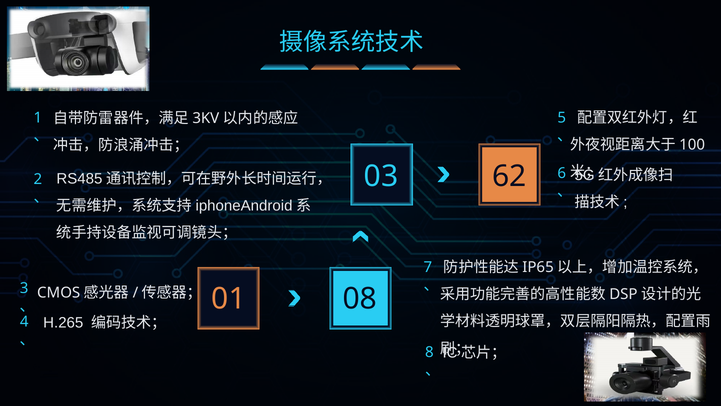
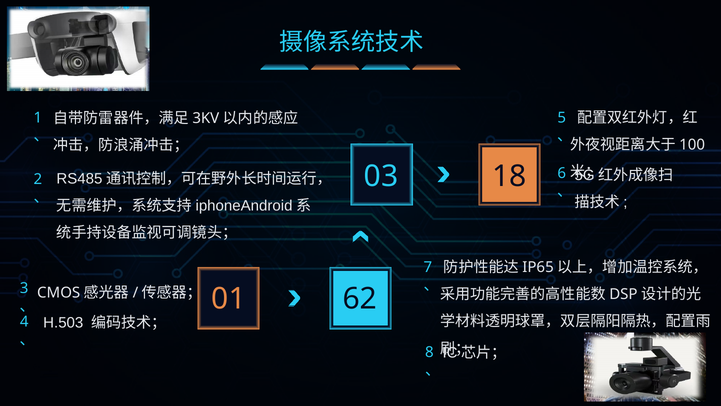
62: 62 -> 18 (510, 176)
08: 08 -> 62 (360, 298)
H.265: H.265 -> H.503 (63, 323)
